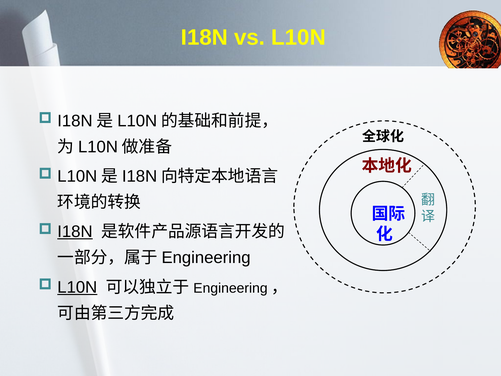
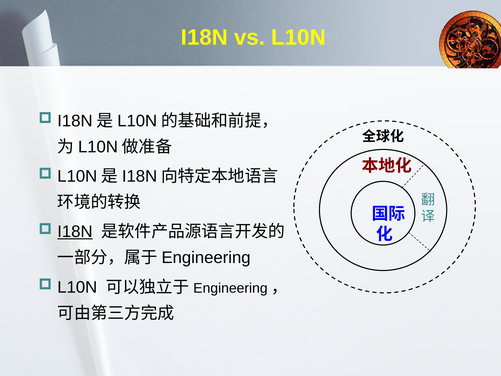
L10N underline: present -> none (77, 287)
